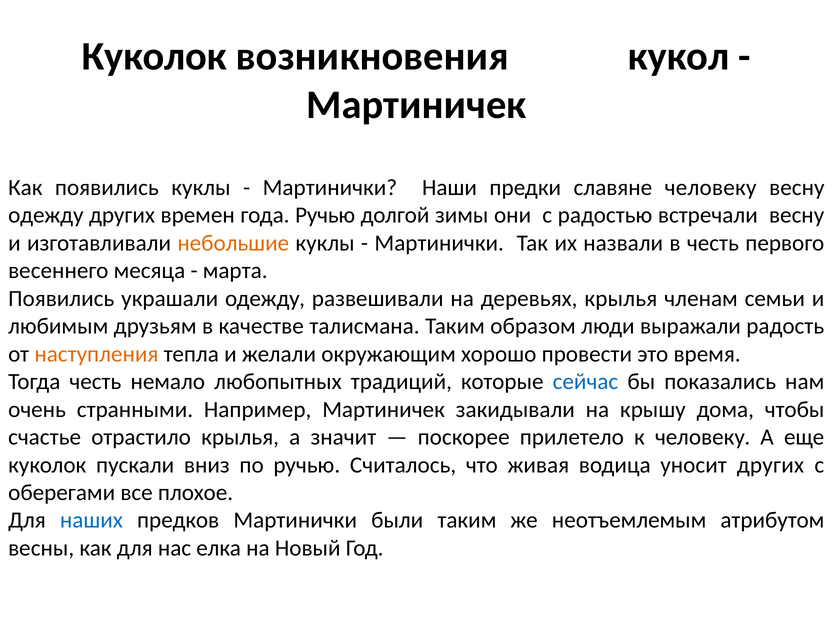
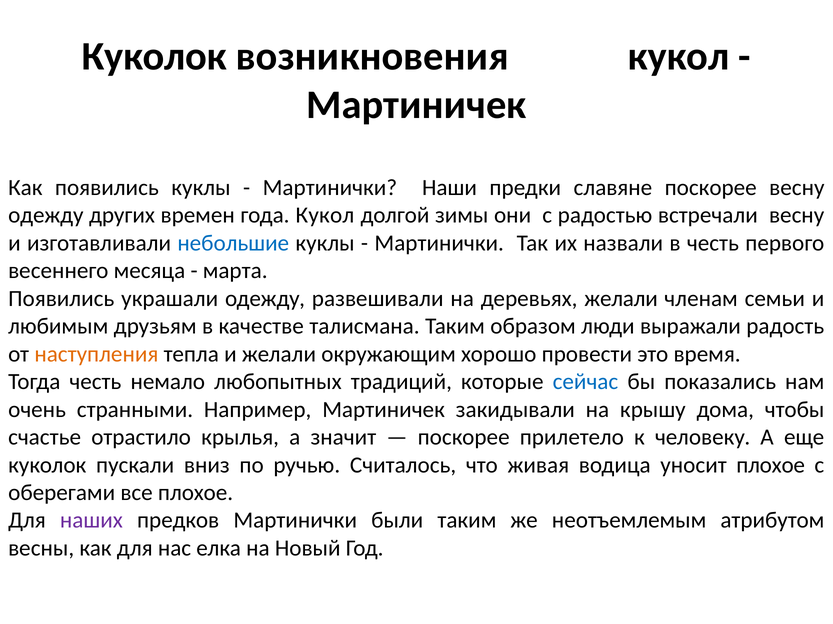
славяне человеку: человеку -> поскорее (711, 188)
года Ручью: Ручью -> Кукол (325, 215)
небольшие colour: orange -> blue (233, 243)
деревьях крылья: крылья -> желали (621, 299)
уносит других: других -> плохое (771, 465)
наших colour: blue -> purple (91, 521)
